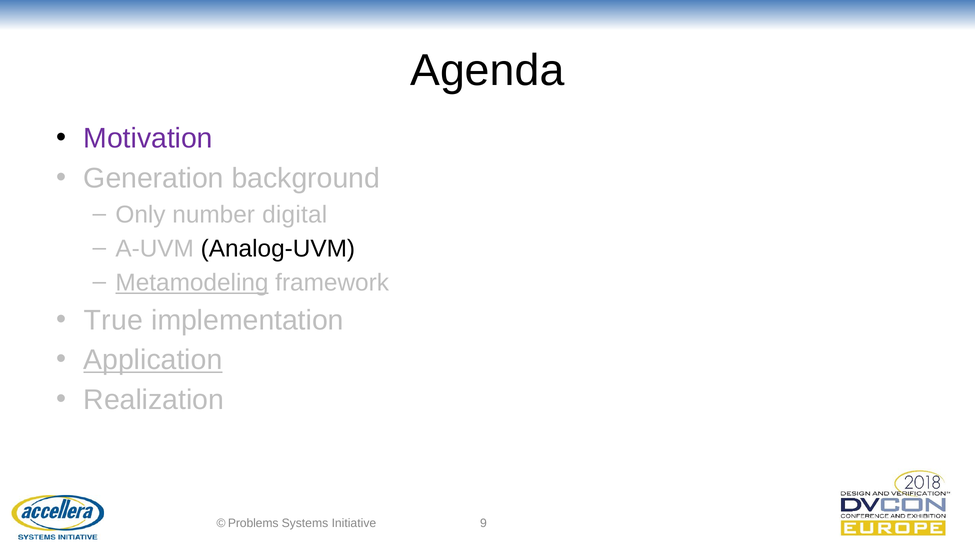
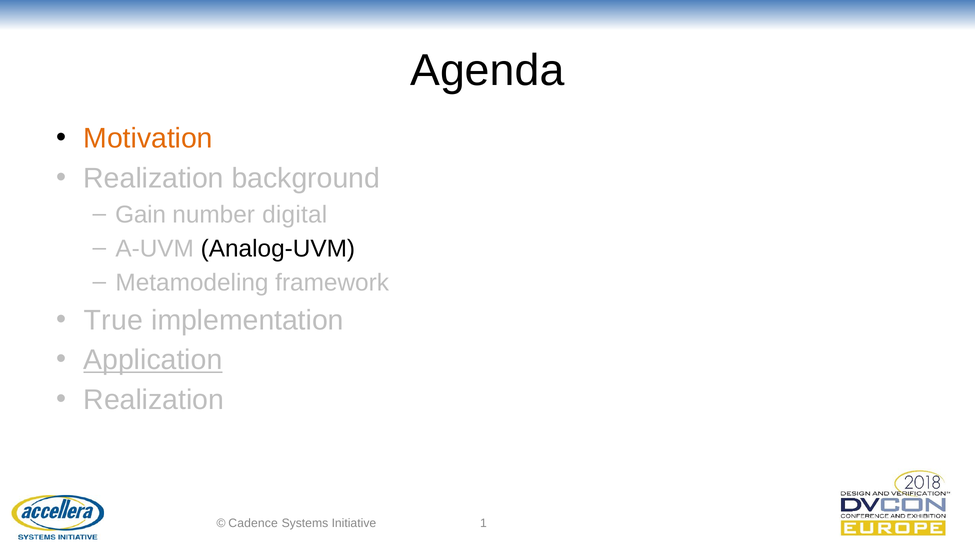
Motivation colour: purple -> orange (148, 139)
Generation: Generation -> Realization (154, 178)
Only: Only -> Gain (141, 215)
Metamodeling underline: present -> none (192, 283)
Problems: Problems -> Cadence (253, 524)
9: 9 -> 1 (483, 524)
